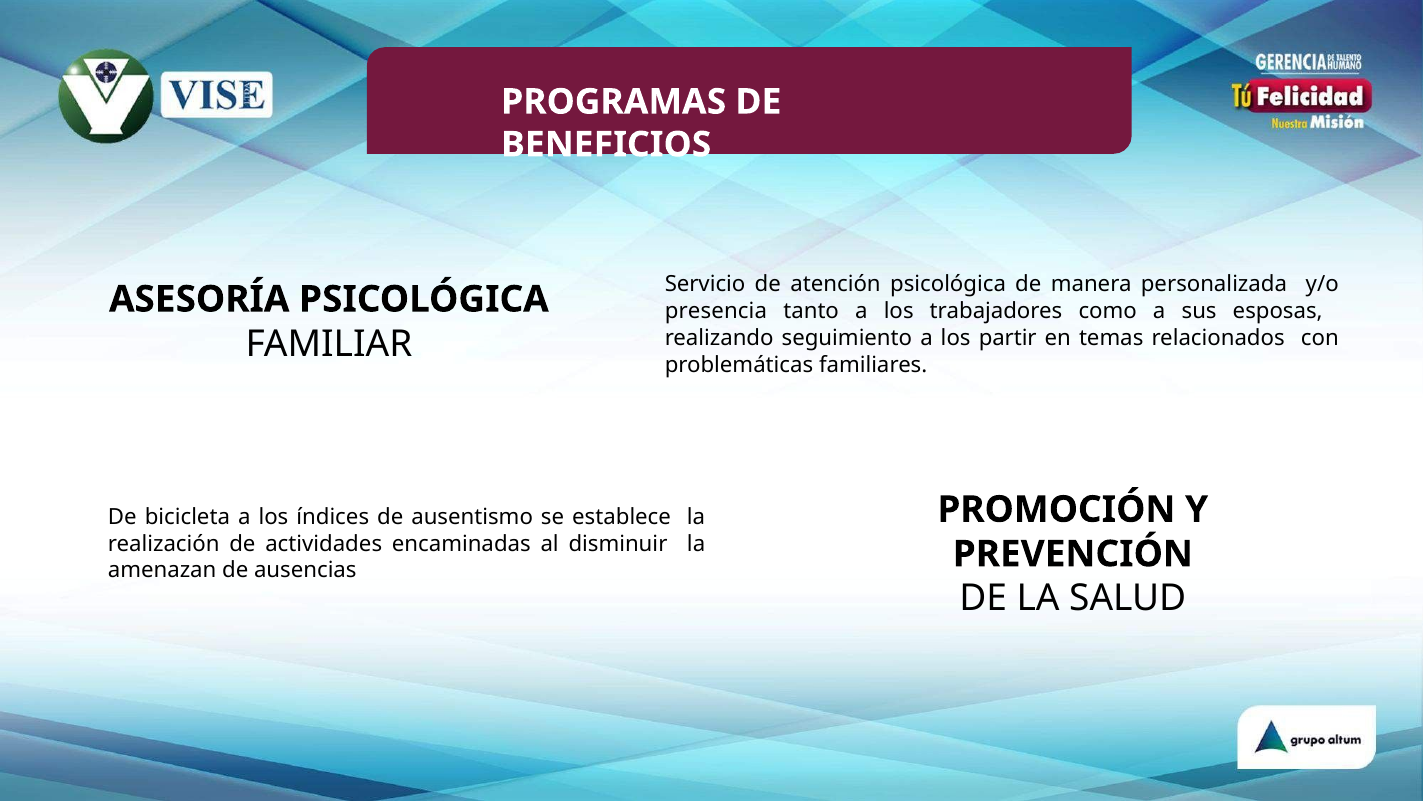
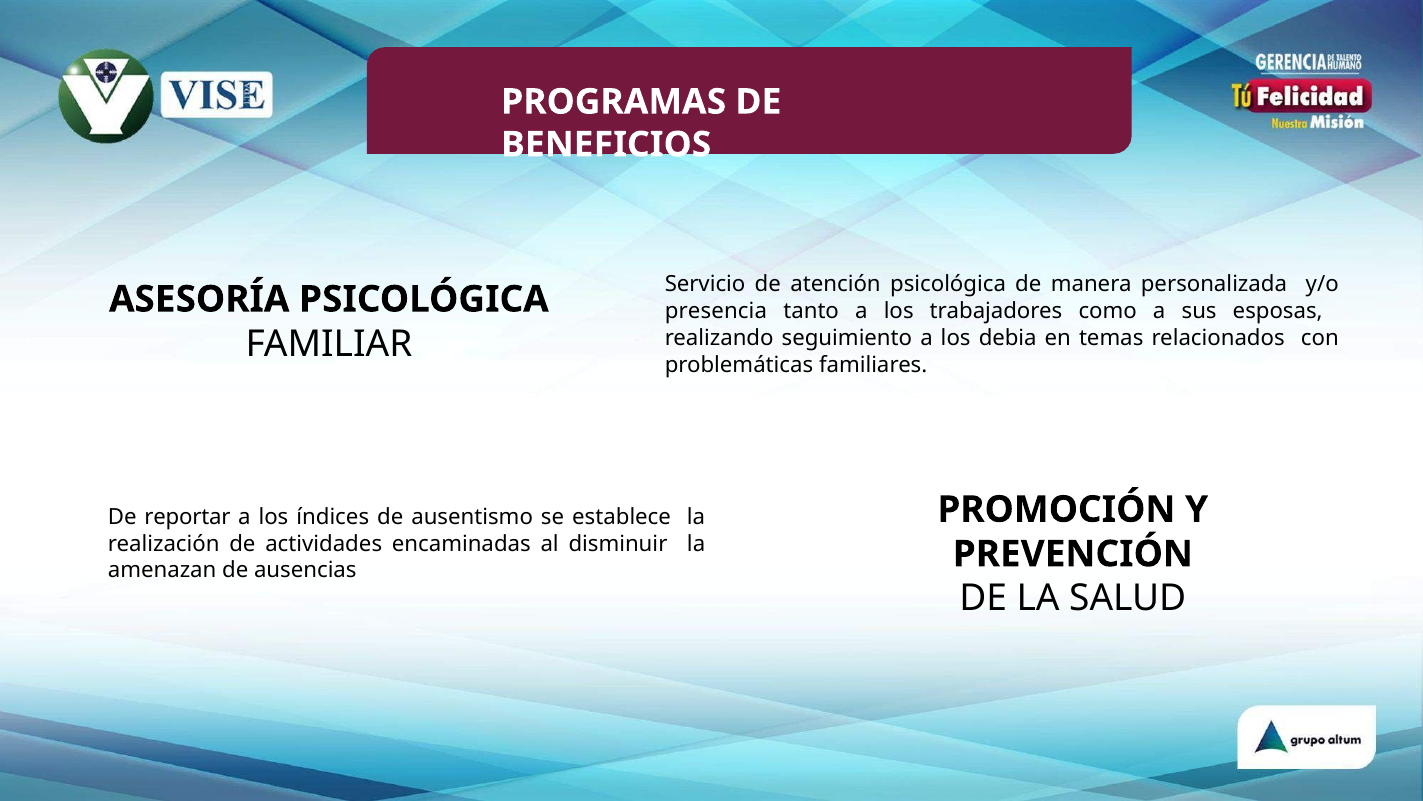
partir: partir -> debia (1008, 338)
bicicleta: bicicleta -> reportar (188, 517)
